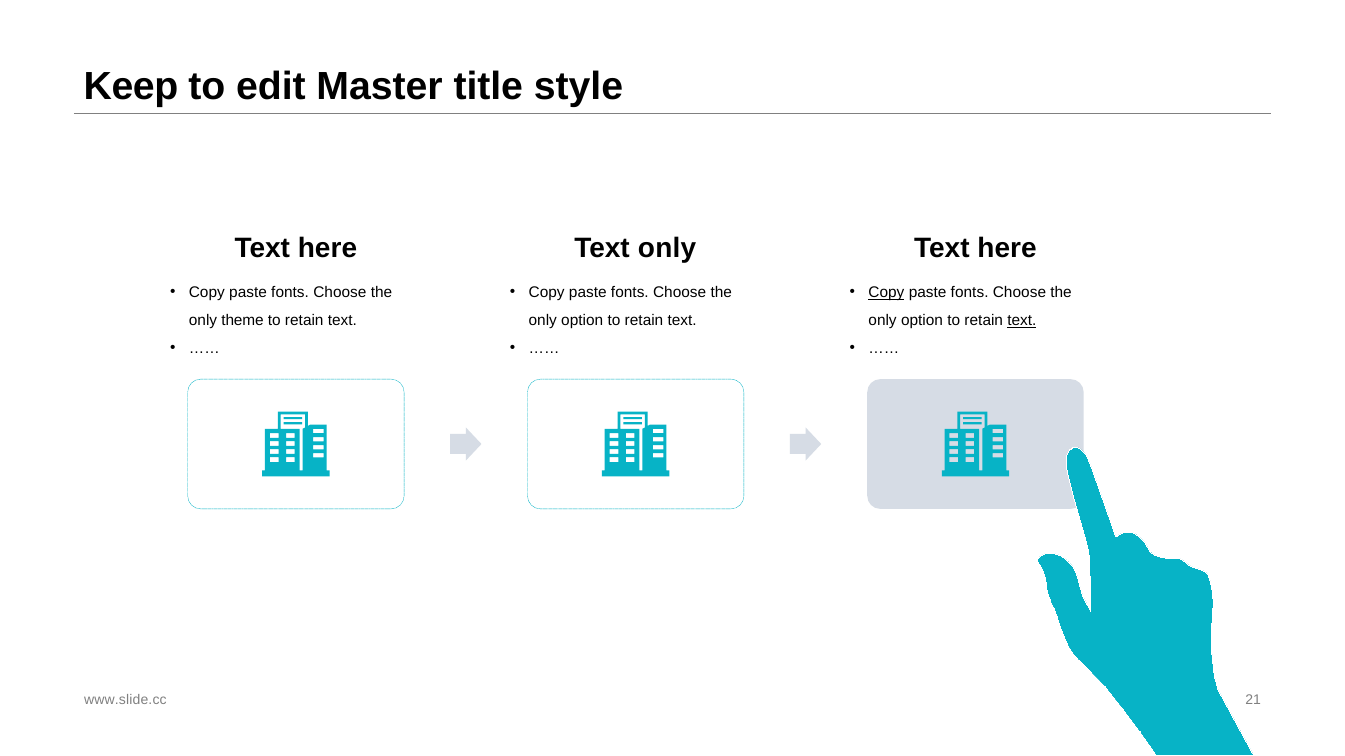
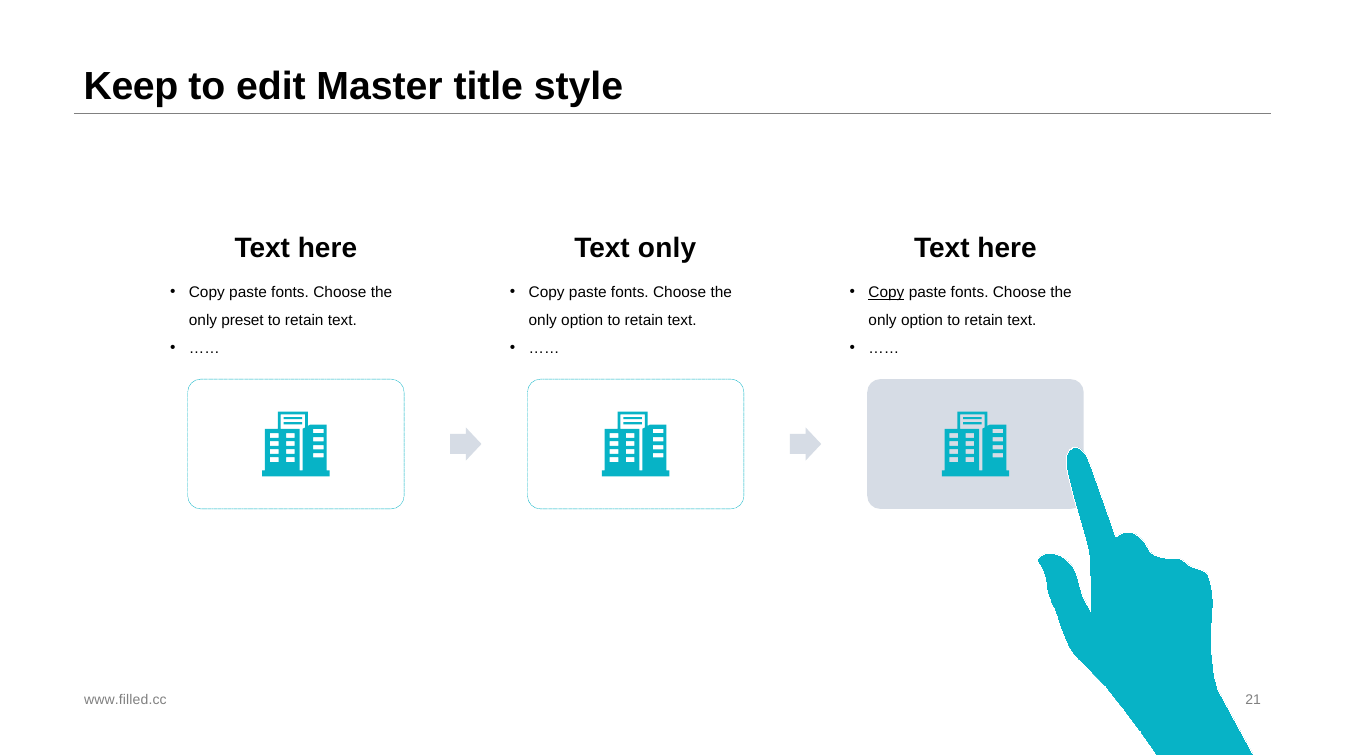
theme: theme -> preset (243, 321)
text underline: present -> none (1022, 321)
www.slide.cc: www.slide.cc -> www.filled.cc (125, 701)
